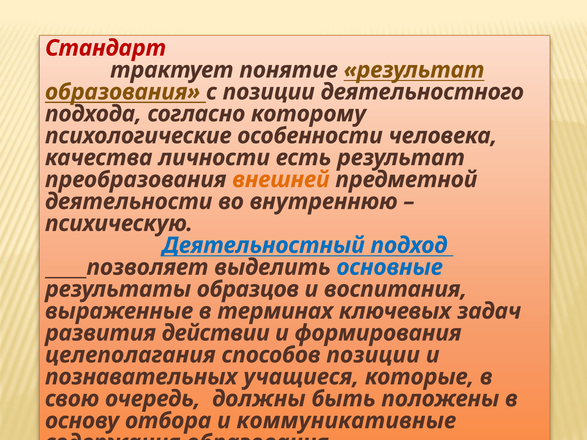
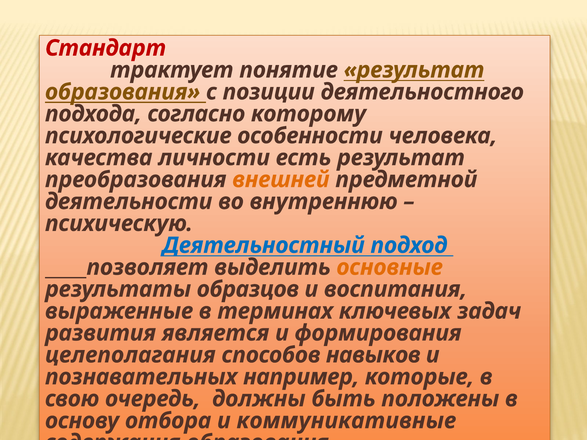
основные colour: blue -> orange (390, 267)
действии: действии -> является (216, 333)
способов позиции: позиции -> навыков (373, 355)
учащиеся: учащиеся -> например (301, 377)
